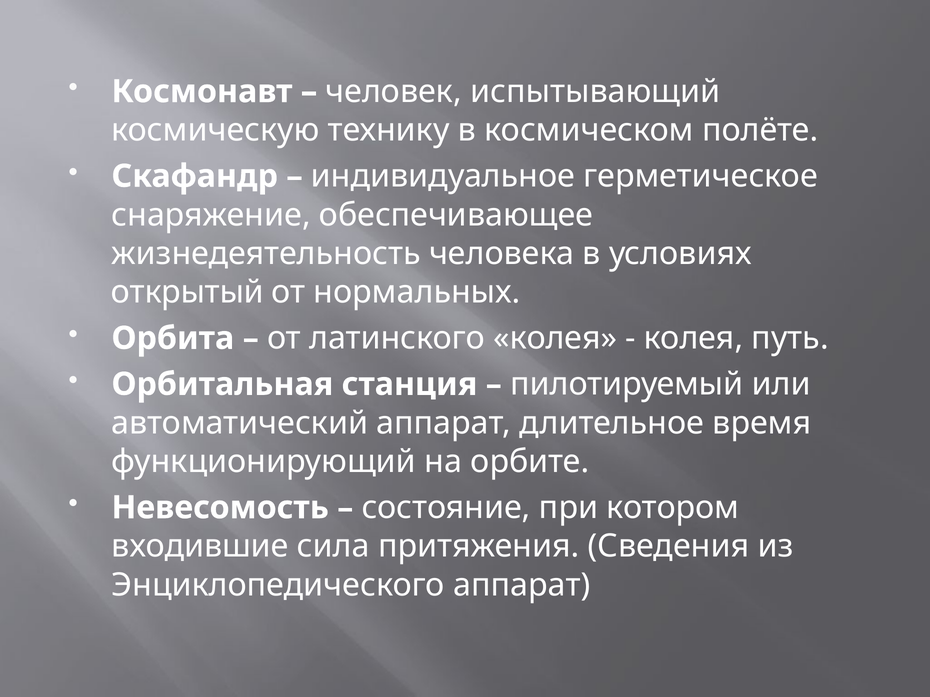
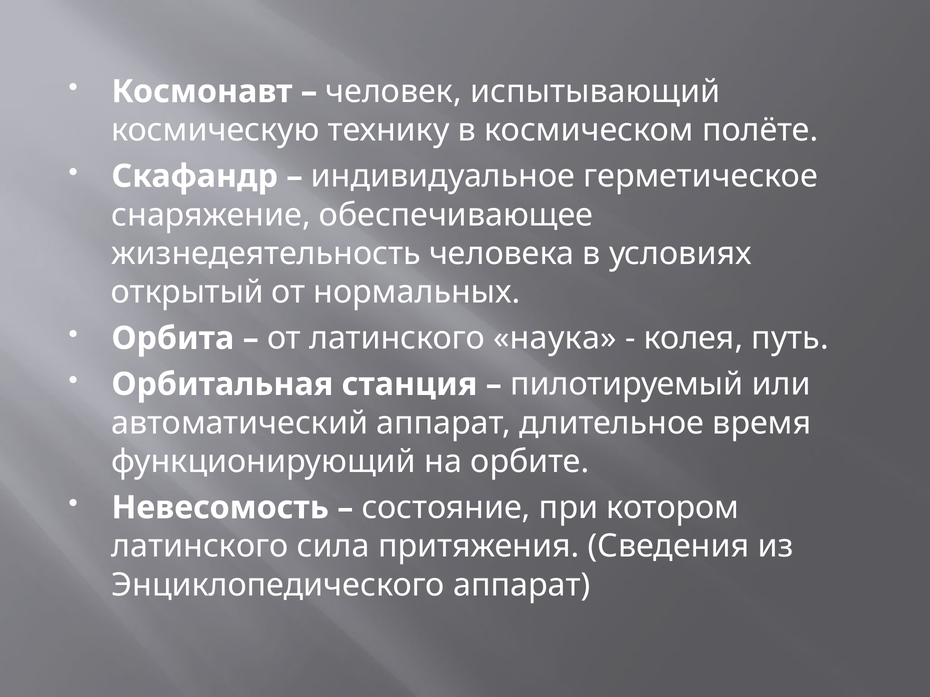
латинского колея: колея -> наука (555, 339)
входившие: входившие -> латинского (200, 547)
